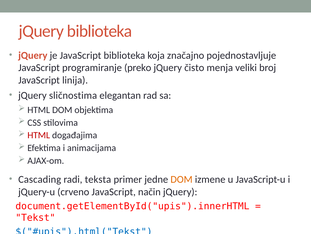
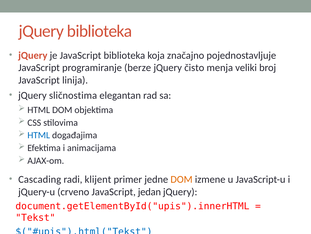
preko: preko -> berze (138, 68)
HTML colour: red -> blue (39, 135)
teksta: teksta -> klijent (98, 179)
način: način -> jedan (149, 191)
